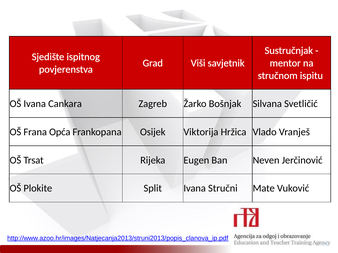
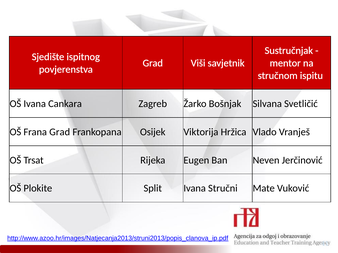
Frana Opća: Opća -> Grad (60, 132)
